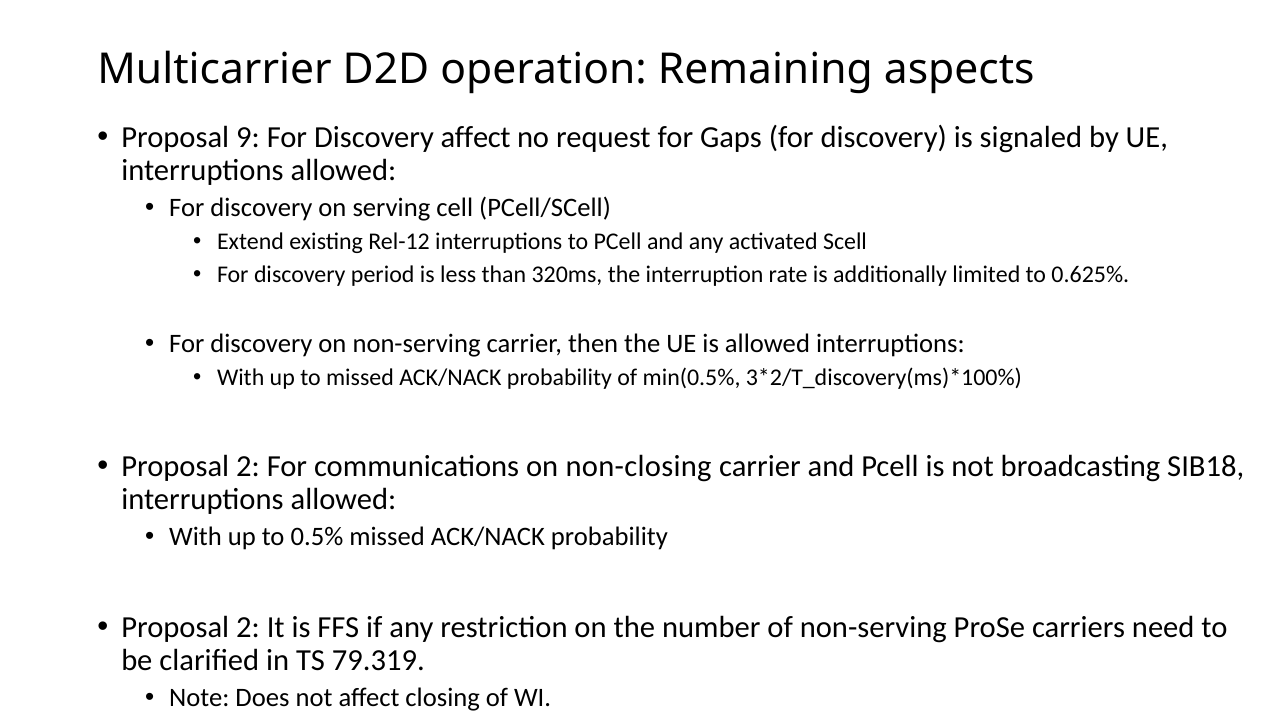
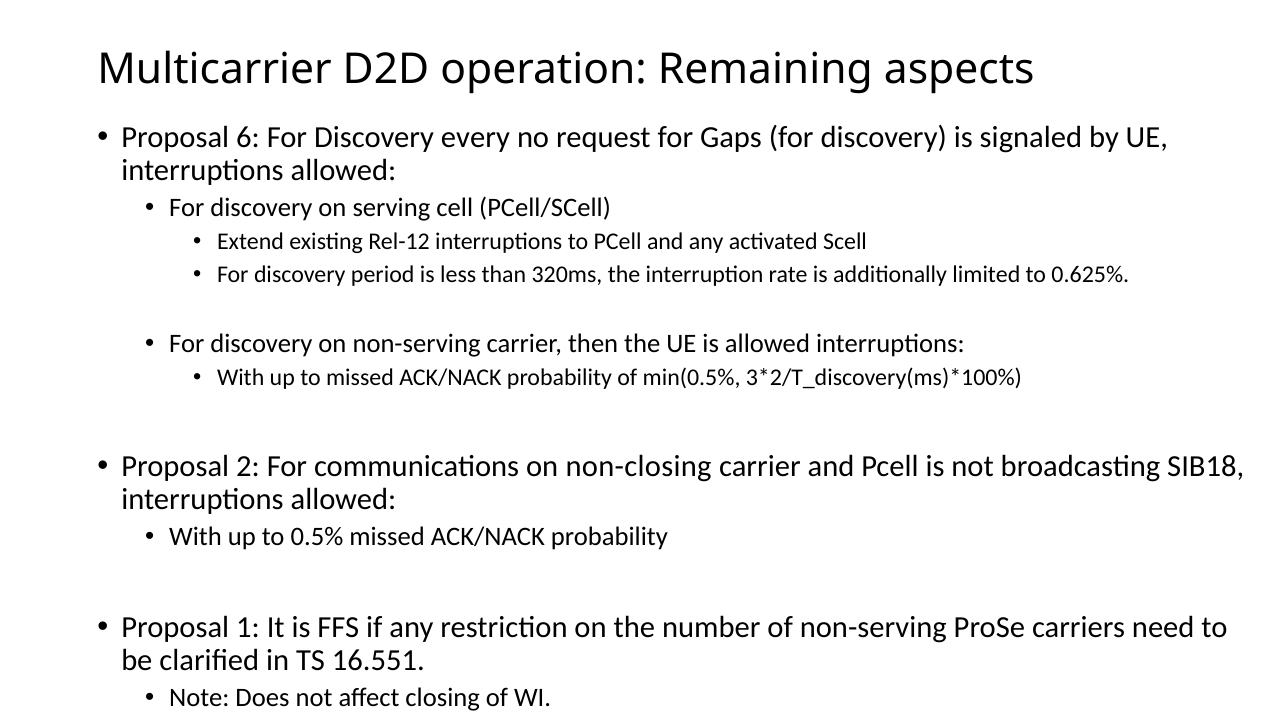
9: 9 -> 6 (248, 137)
Discovery affect: affect -> every (475, 137)
2: 2 -> 1 (248, 628)
79.319: 79.319 -> 16.551 (378, 661)
